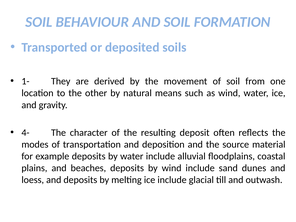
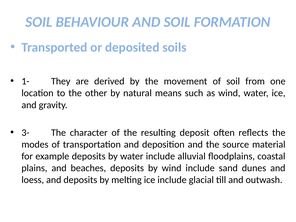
4-: 4- -> 3- (25, 133)
